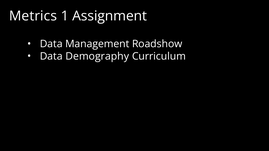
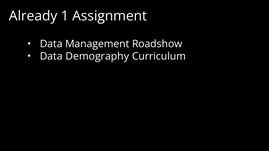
Metrics: Metrics -> Already (33, 16)
